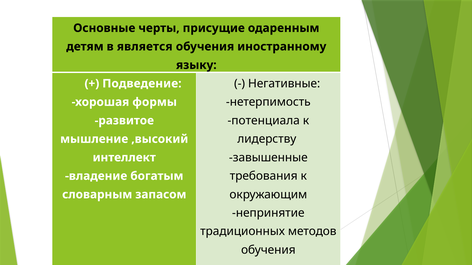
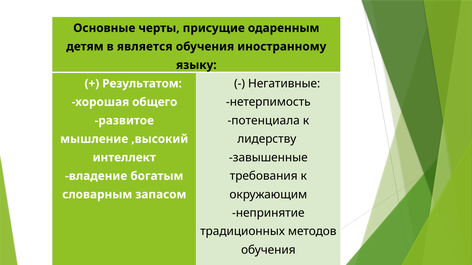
Подведение: Подведение -> Результатом (142, 84)
формы: формы -> общего (155, 102)
